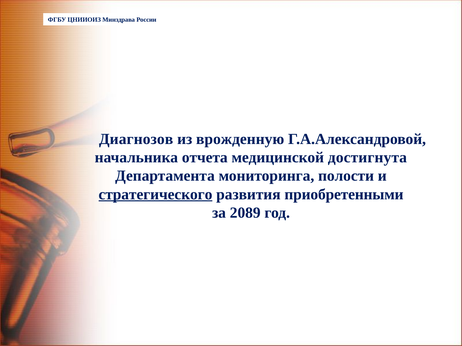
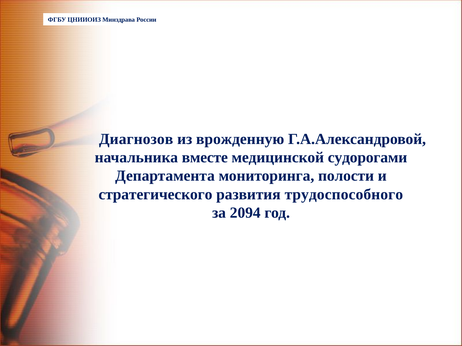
отчета: отчета -> вместе (205, 158)
достигнута: достигнута -> судорогами (368, 158)
стратегического underline: present -> none (155, 195)
приобретенными: приобретенными -> трудоспособного (344, 195)
2089: 2089 -> 2094 (245, 213)
